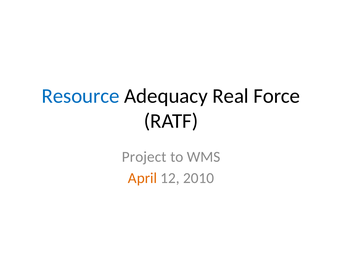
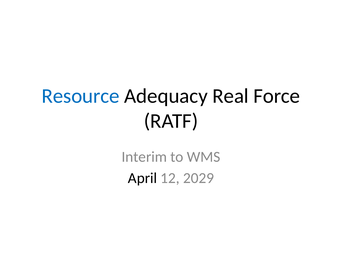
Project: Project -> Interim (144, 157)
April colour: orange -> black (143, 179)
2010: 2010 -> 2029 (199, 179)
